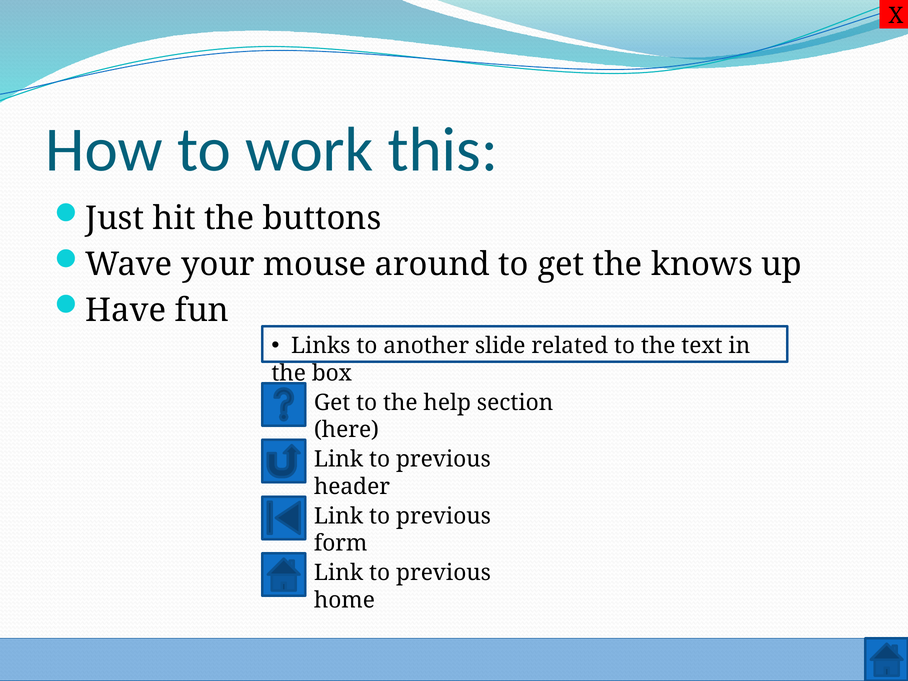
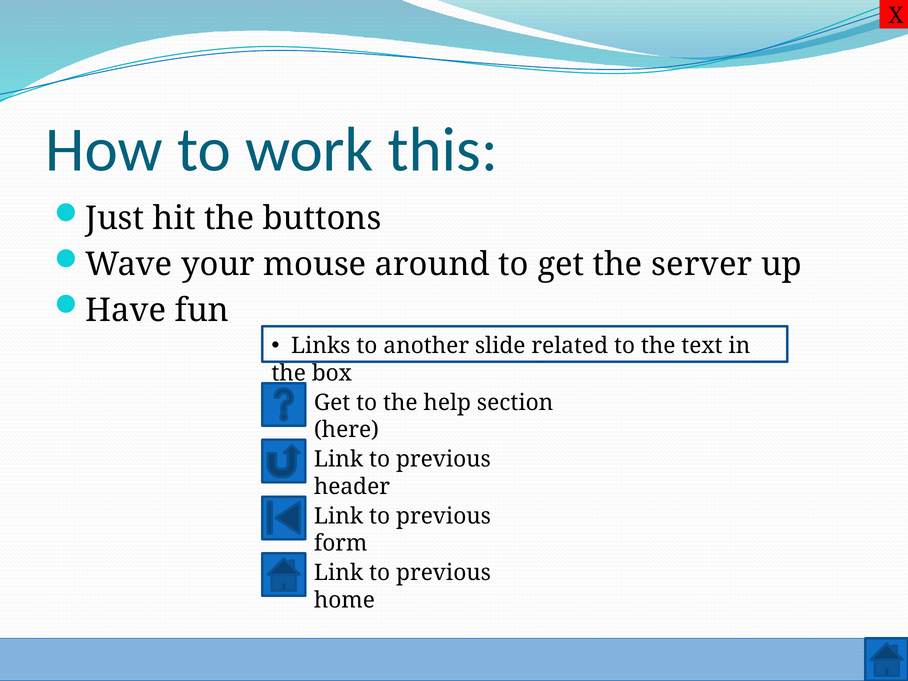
knows: knows -> server (702, 264)
